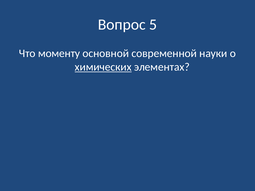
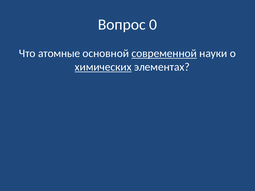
5: 5 -> 0 (153, 25)
моменту: моменту -> атомные (59, 53)
современной underline: none -> present (164, 53)
